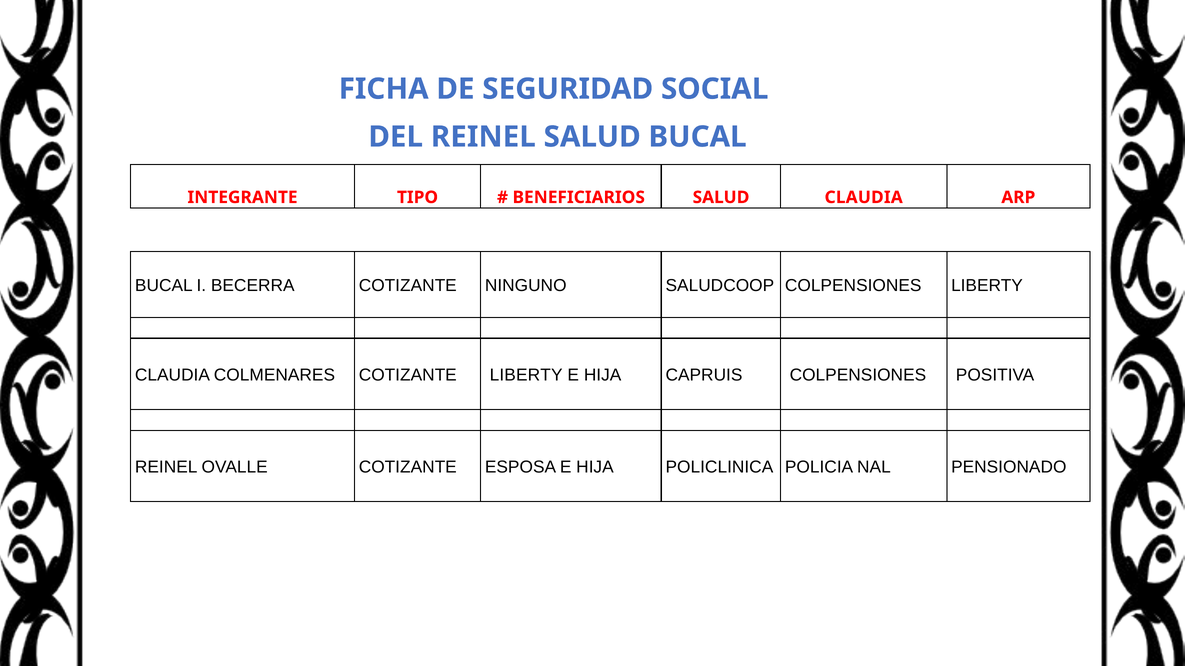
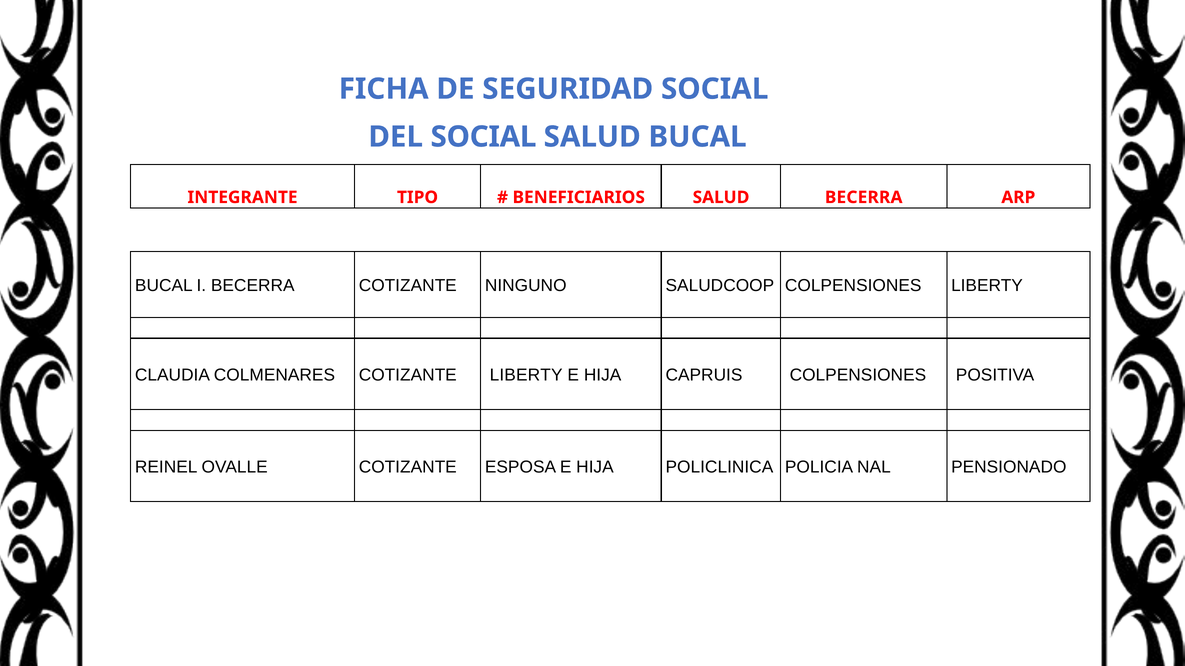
DEL REINEL: REINEL -> SOCIAL (483, 137)
SALUD CLAUDIA: CLAUDIA -> BECERRA (864, 198)
